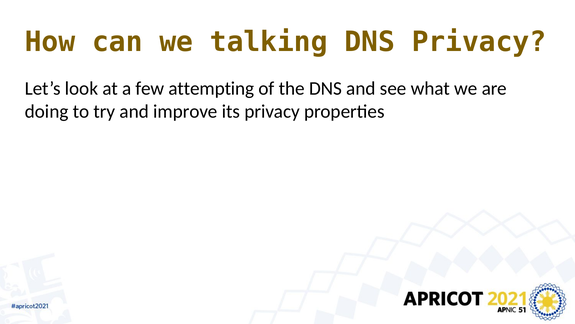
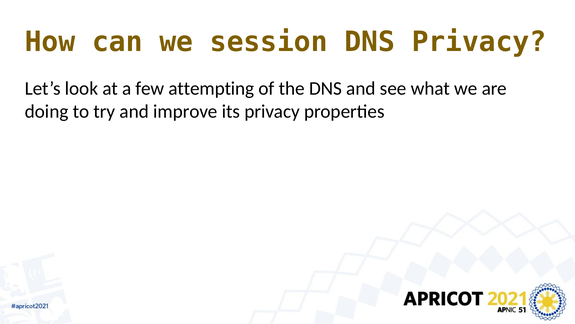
talking: talking -> session (269, 42)
